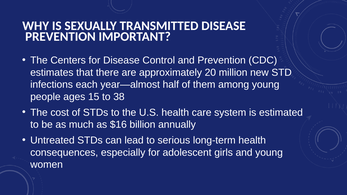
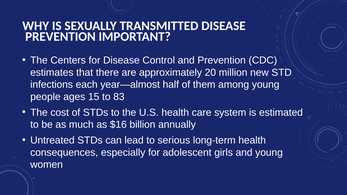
38: 38 -> 83 (119, 97)
